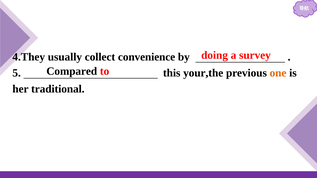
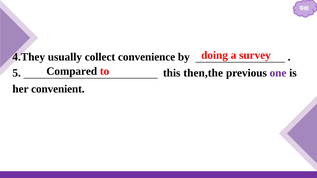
your,the: your,the -> then,the (203, 73)
one colour: orange -> purple (278, 73)
traditional: traditional -> convenient (58, 89)
